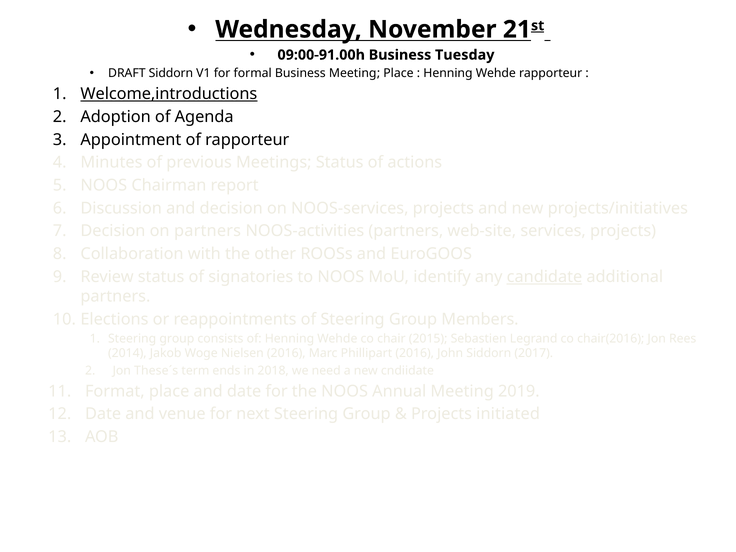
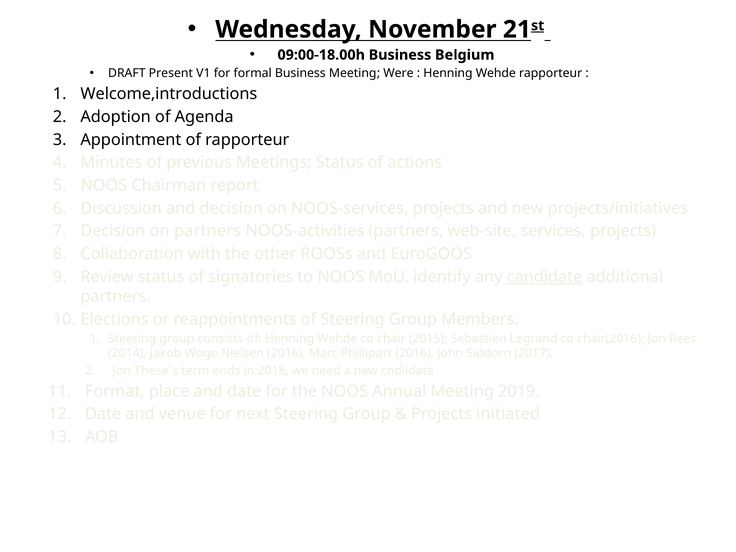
09:00-91.00h: 09:00-91.00h -> 09:00-18.00h (321, 55)
Tuesday: Tuesday -> Belgium (465, 55)
DRAFT Siddorn: Siddorn -> Present (171, 73)
Meeting Place: Place -> Were (398, 73)
Welcome,introductions underline: present -> none (169, 94)
